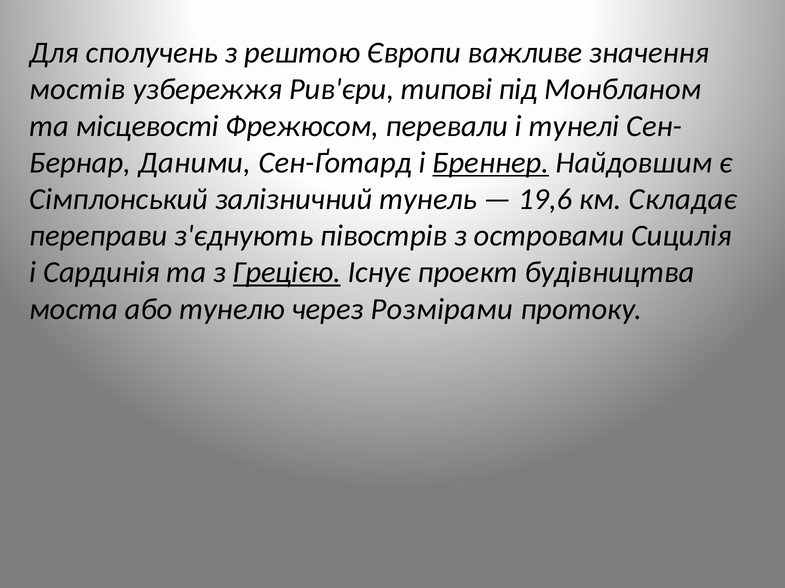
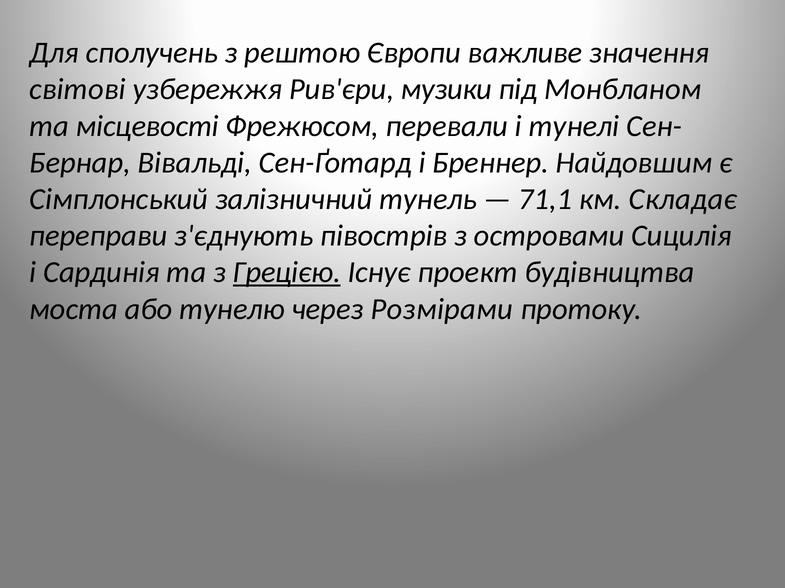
мостів: мостів -> світові (78, 90)
типові: типові -> музики (447, 90)
Даними: Даними -> Вівальді (195, 163)
Бреннер underline: present -> none (491, 163)
19,6: 19,6 -> 71,1 (545, 199)
